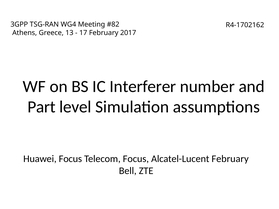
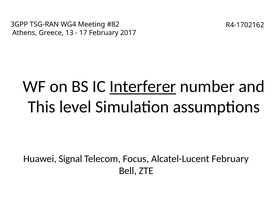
Interferer underline: none -> present (143, 87)
Part: Part -> This (42, 107)
Huawei Focus: Focus -> Signal (70, 159)
